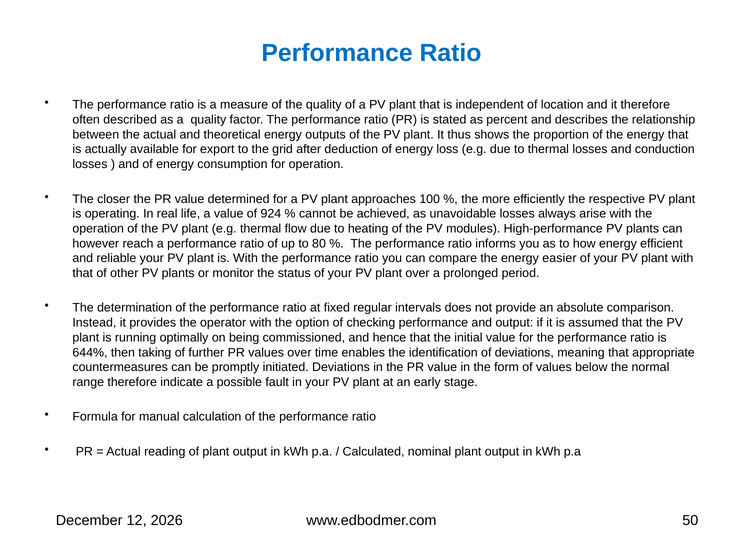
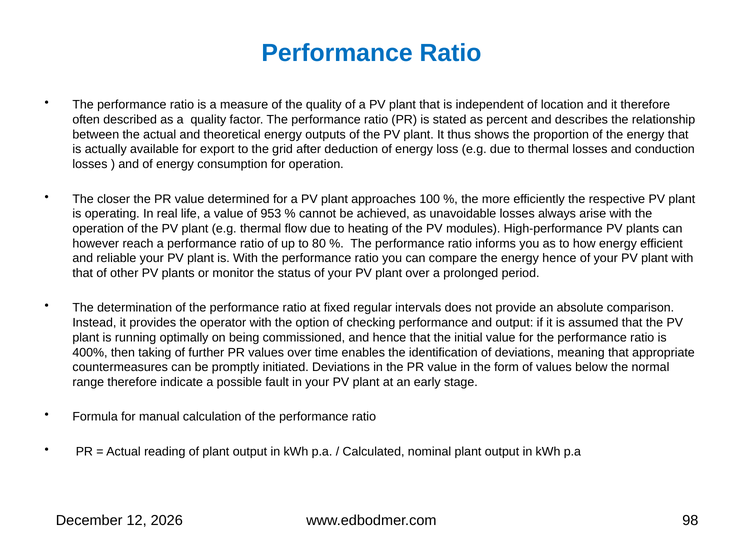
924: 924 -> 953 (271, 214)
energy easier: easier -> hence (559, 258)
644%: 644% -> 400% (90, 353)
50: 50 -> 98 (690, 521)
